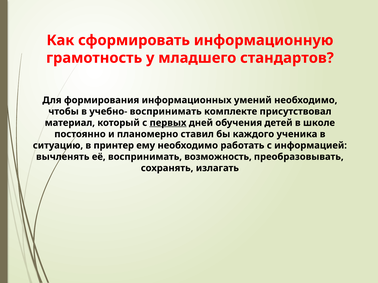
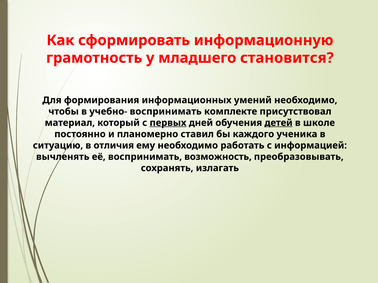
стандартов: стандартов -> становится (287, 58)
детей underline: none -> present (279, 123)
принтер: принтер -> отличия (114, 146)
